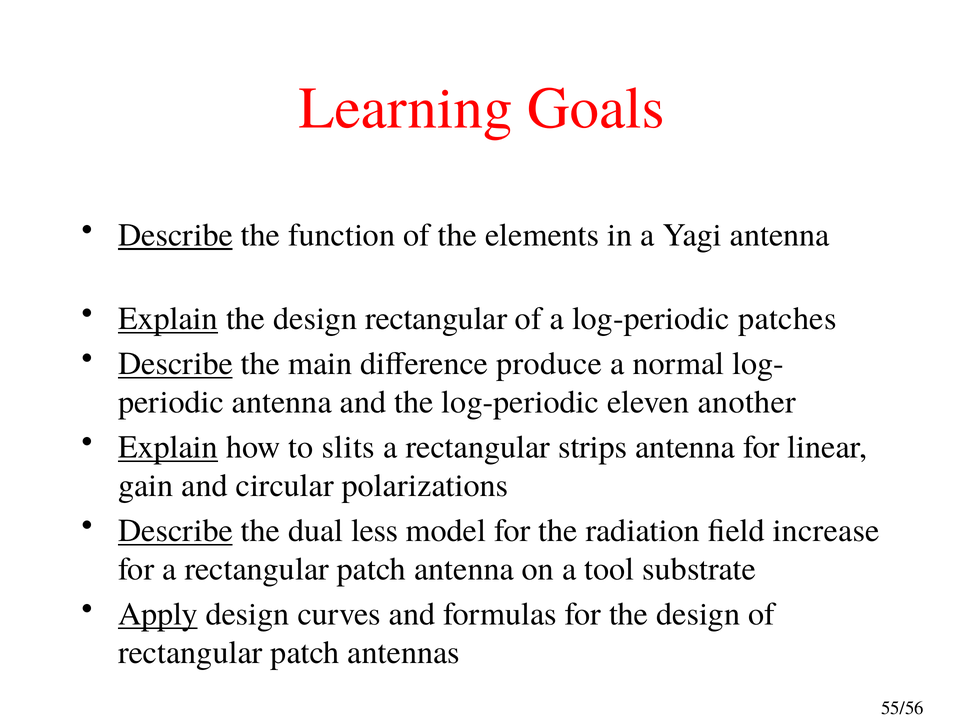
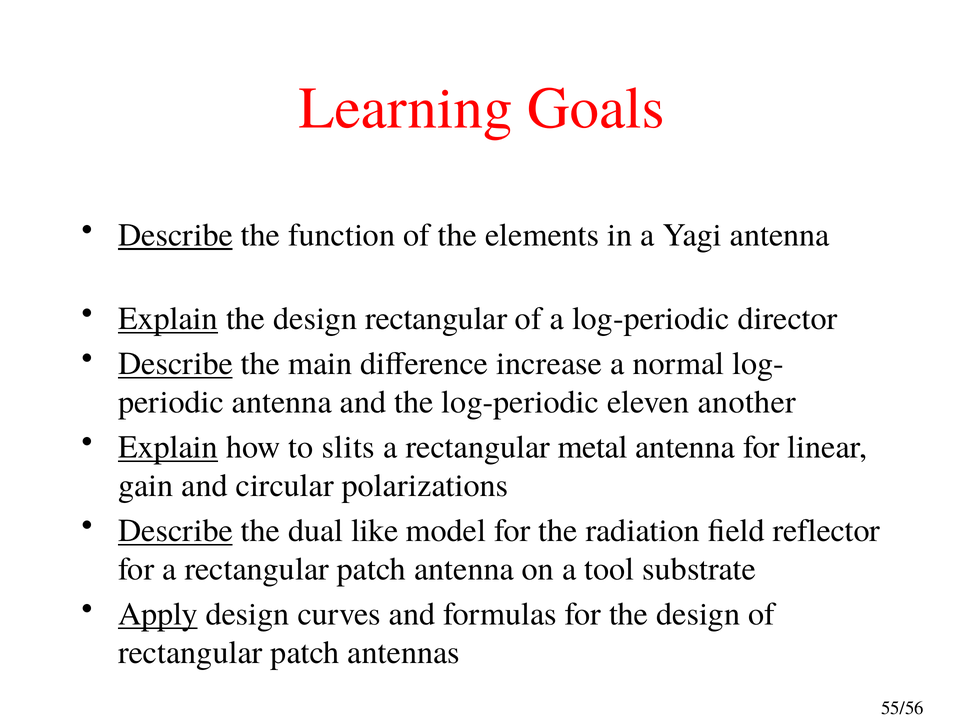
patches: patches -> director (788, 319)
produce: produce -> increase (549, 364)
strips: strips -> metal (593, 447)
less: less -> like (375, 531)
increase: increase -> reflector (826, 531)
